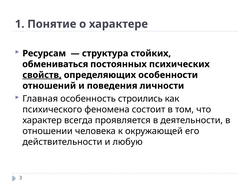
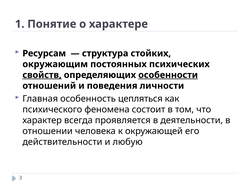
обмениваться: обмениваться -> окружающим (55, 64)
особенности underline: none -> present (168, 75)
строились: строились -> цепляться (140, 99)
